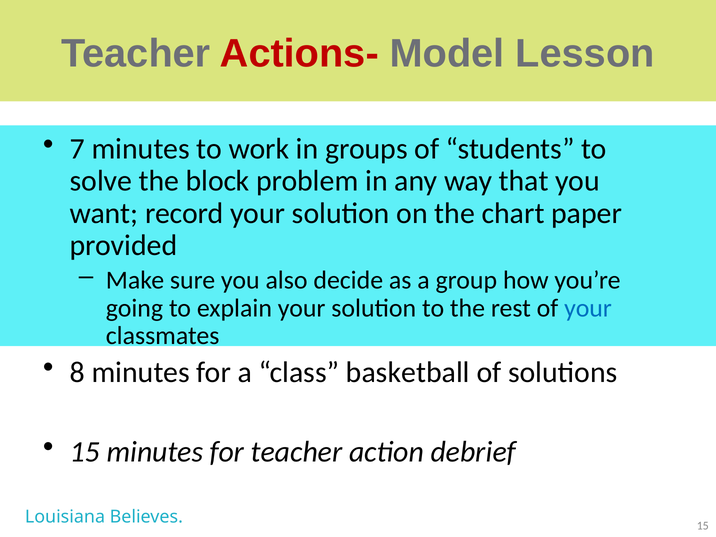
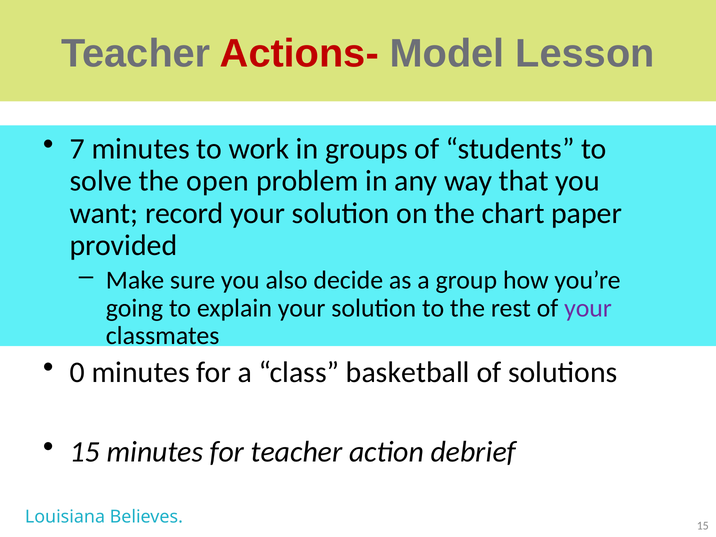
block: block -> open (217, 181)
your colour: blue -> purple (588, 308)
8: 8 -> 0 (77, 372)
